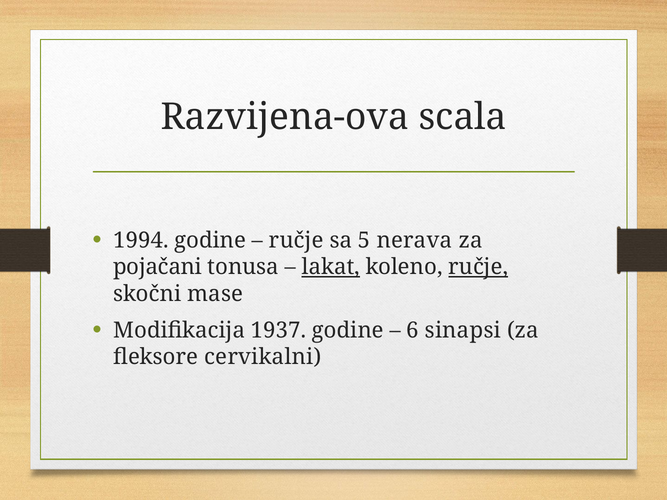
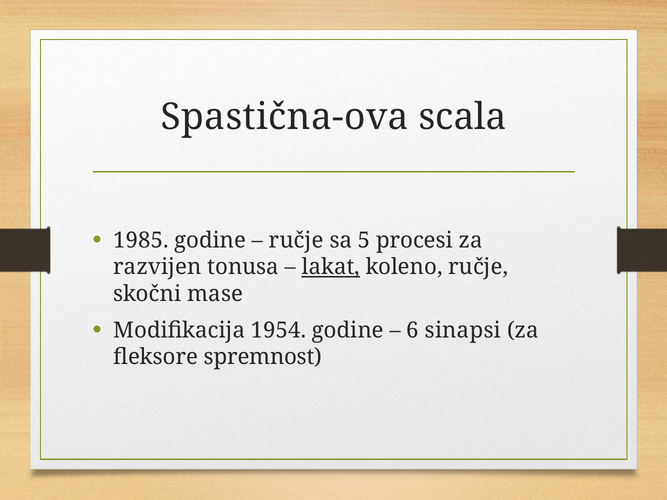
Razvijena-ova: Razvijena-ova -> Spastična-ova (285, 117)
1994: 1994 -> 1985 (141, 241)
nerava: nerava -> procesi (415, 241)
pojačani: pojačani -> razvijen (157, 267)
ručje underline: present -> none (478, 267)
1937: 1937 -> 1954 (279, 331)
cervikalni: cervikalni -> spremnost (263, 357)
